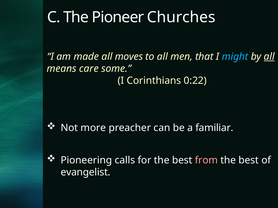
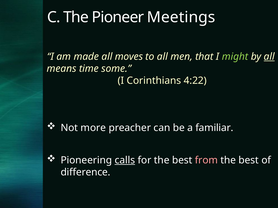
Churches: Churches -> Meetings (181, 17)
might colour: light blue -> light green (235, 57)
care: care -> time (89, 69)
0:22: 0:22 -> 4:22 (195, 81)
calls underline: none -> present (125, 161)
evangelist: evangelist -> difference (86, 173)
